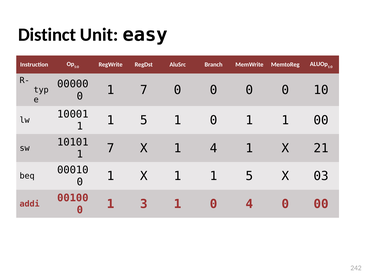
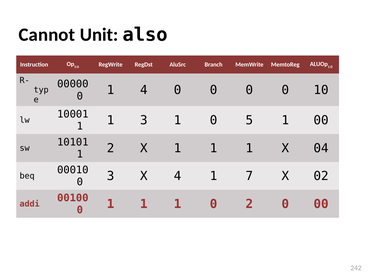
Distinct: Distinct -> Cannot (47, 35)
easy: easy -> also (145, 35)
0 1 7: 7 -> 4 (144, 90)
5: 5 -> 3 (144, 120)
1 0 1: 1 -> 5 (249, 120)
7: 7 -> 2 (111, 148)
X 1 4: 4 -> 1 (214, 148)
21: 21 -> 04 (321, 148)
1: 1 -> 3 (111, 176)
1: 1 -> 4 (178, 176)
5: 5 -> 7 (249, 176)
03: 03 -> 02 (321, 176)
0 1 3: 3 -> 1 (144, 204)
0 4: 4 -> 2 (249, 204)
